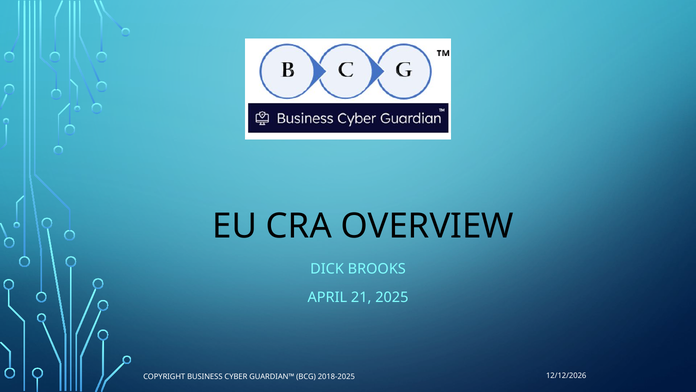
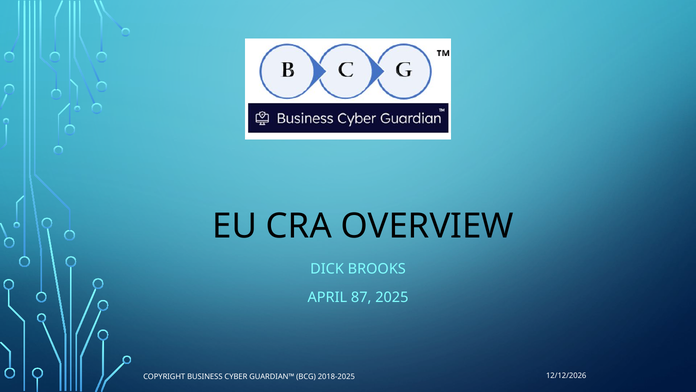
21: 21 -> 87 (361, 297)
